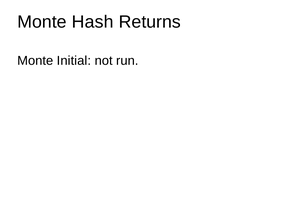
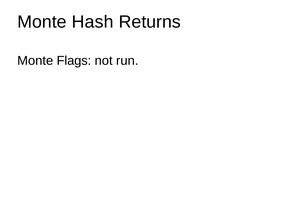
Initial: Initial -> Flags (74, 61)
